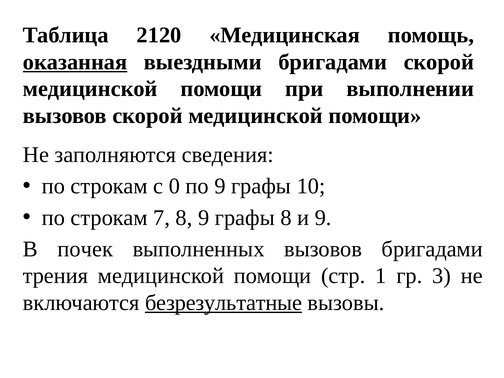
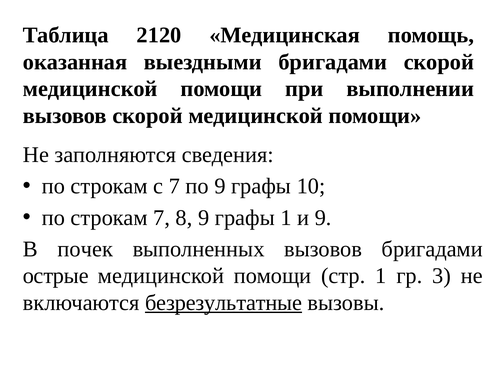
оказанная underline: present -> none (75, 62)
с 0: 0 -> 7 (174, 186)
графы 8: 8 -> 1 (286, 218)
трения: трения -> острые (56, 276)
